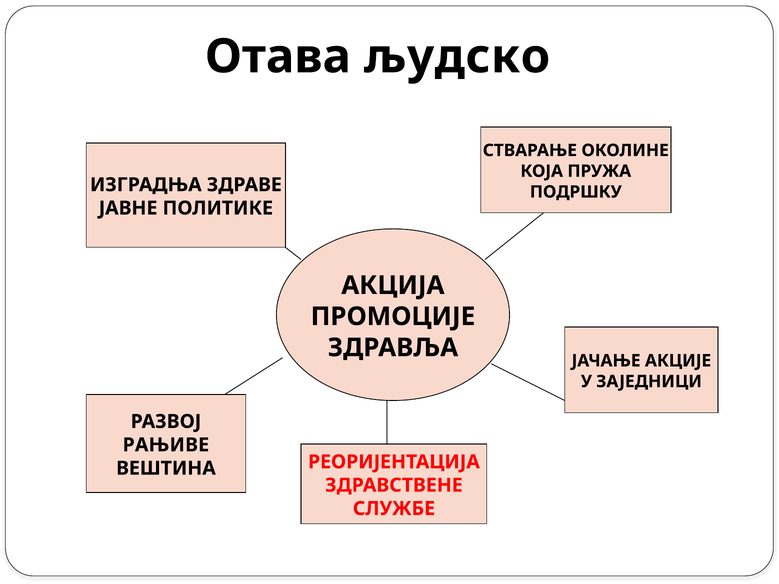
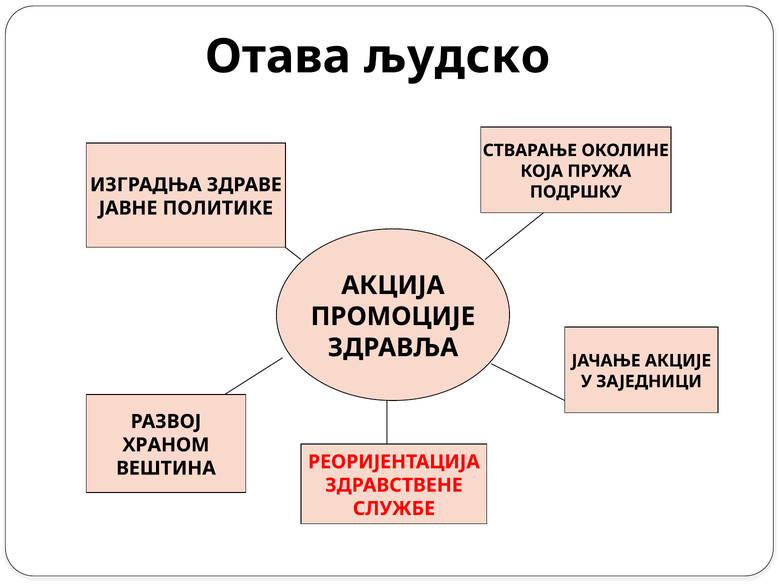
РАЊИВЕ: РАЊИВЕ -> ХРАНОМ (166, 445)
